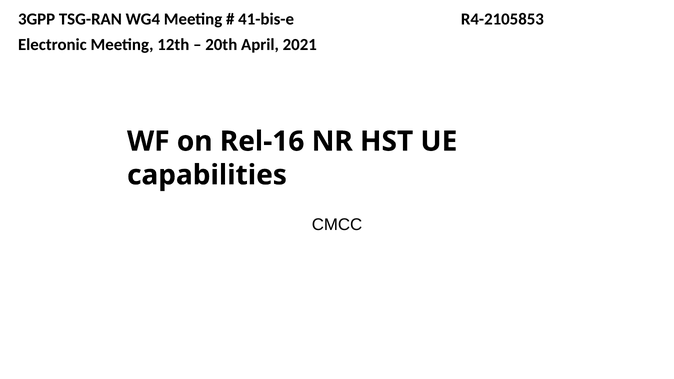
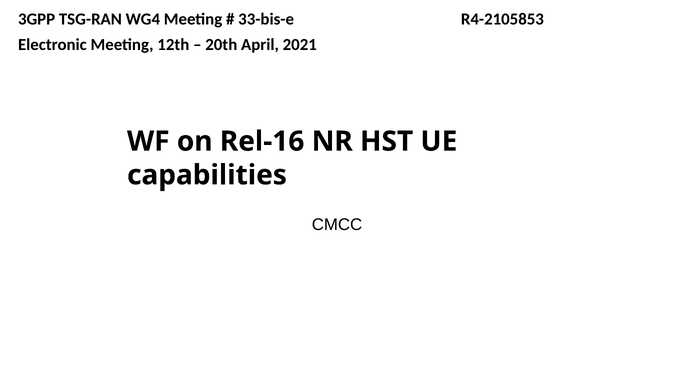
41-bis-e: 41-bis-e -> 33-bis-e (266, 19)
